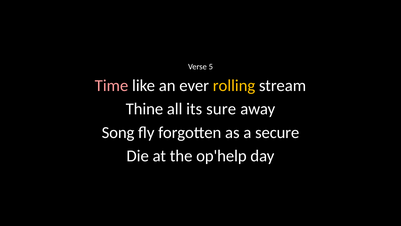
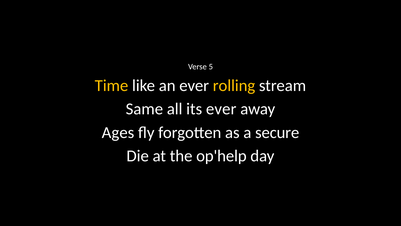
Time colour: pink -> yellow (111, 86)
Thine: Thine -> Same (144, 109)
its sure: sure -> ever (221, 109)
Song: Song -> Ages (118, 132)
